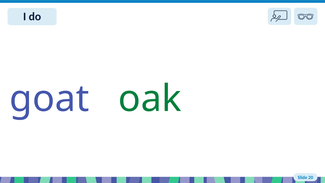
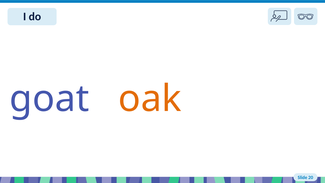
oak colour: green -> orange (150, 99)
